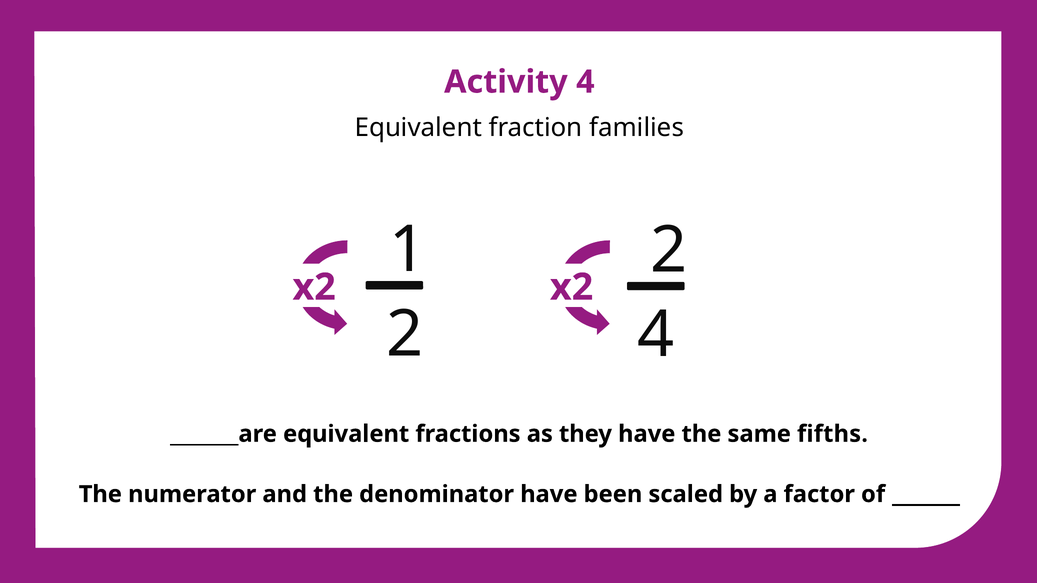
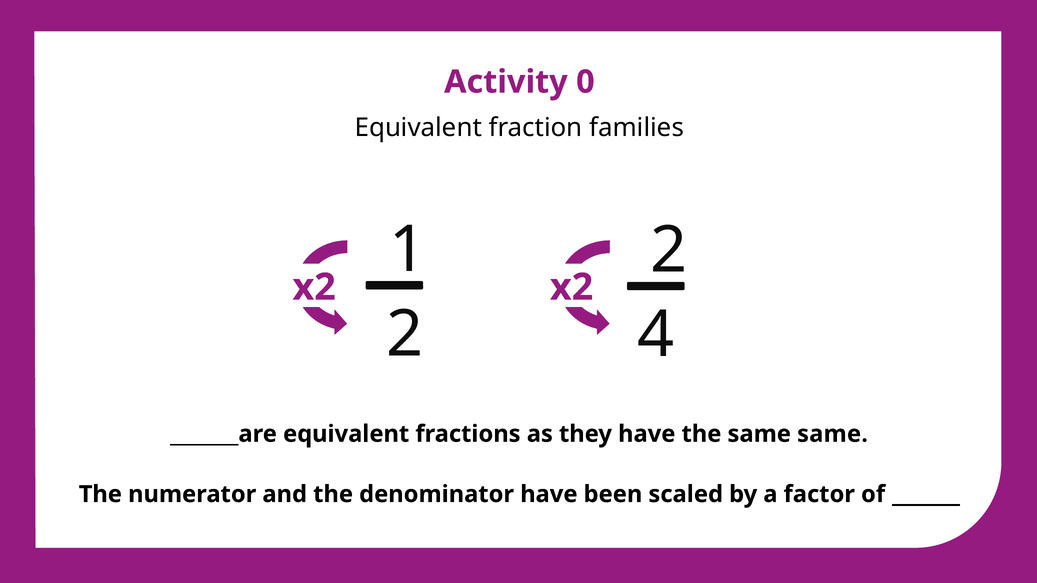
Activity 4: 4 -> 0 (585, 82)
same fifths: fifths -> same (833, 434)
